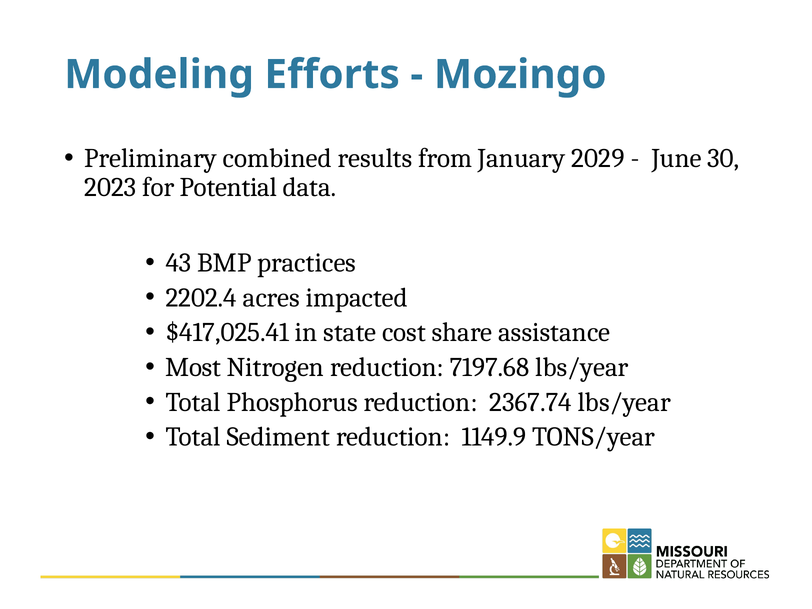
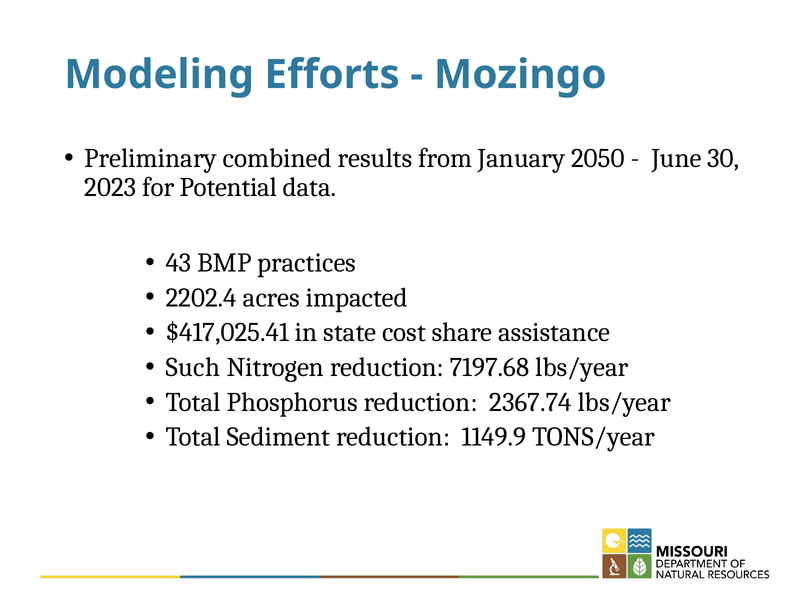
2029: 2029 -> 2050 (598, 158)
Most: Most -> Such (193, 367)
